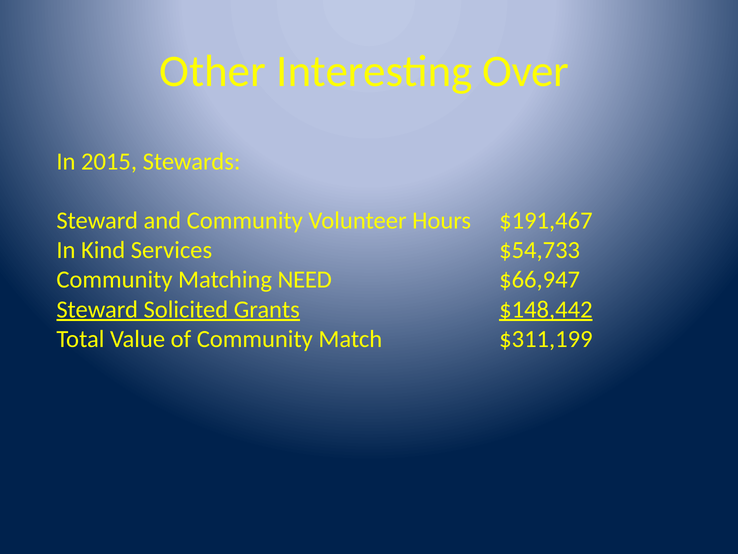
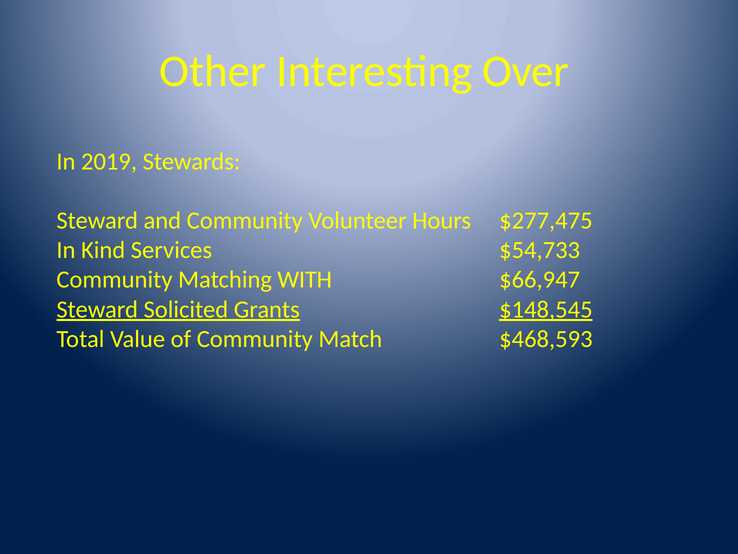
2015: 2015 -> 2019 (109, 162)
$191,467: $191,467 -> $277,475 (546, 221)
NEED: NEED -> WITH (305, 280)
$148,442: $148,442 -> $148,545 (546, 309)
$311,199: $311,199 -> $468,593 (546, 339)
